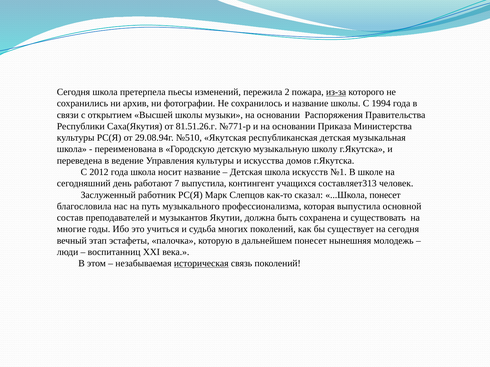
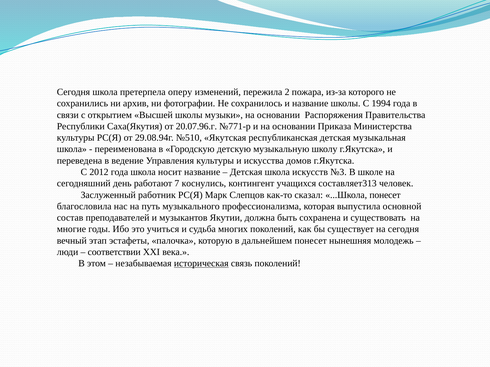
пьесы: пьесы -> оперу (180, 92)
из-за underline: present -> none (336, 92)
81.51.26.г: 81.51.26.г -> 20.07.96.г (196, 127)
№1: №1 -> №3 (339, 172)
7 выпустила: выпустила -> коснулись (204, 184)
воспитанниц: воспитанниц -> соответствии (114, 252)
